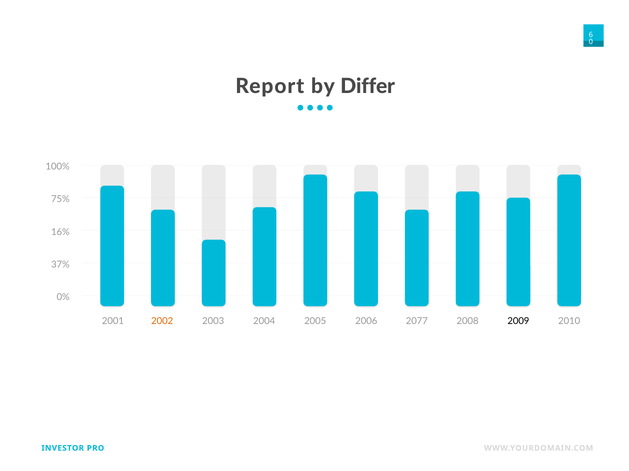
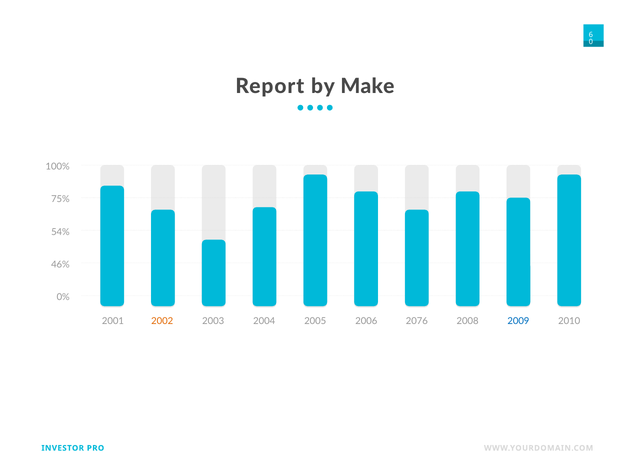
Differ: Differ -> Make (367, 86)
16%: 16% -> 54% (60, 232)
37%: 37% -> 46% (60, 265)
2077: 2077 -> 2076 (417, 322)
2009 colour: black -> blue (518, 322)
